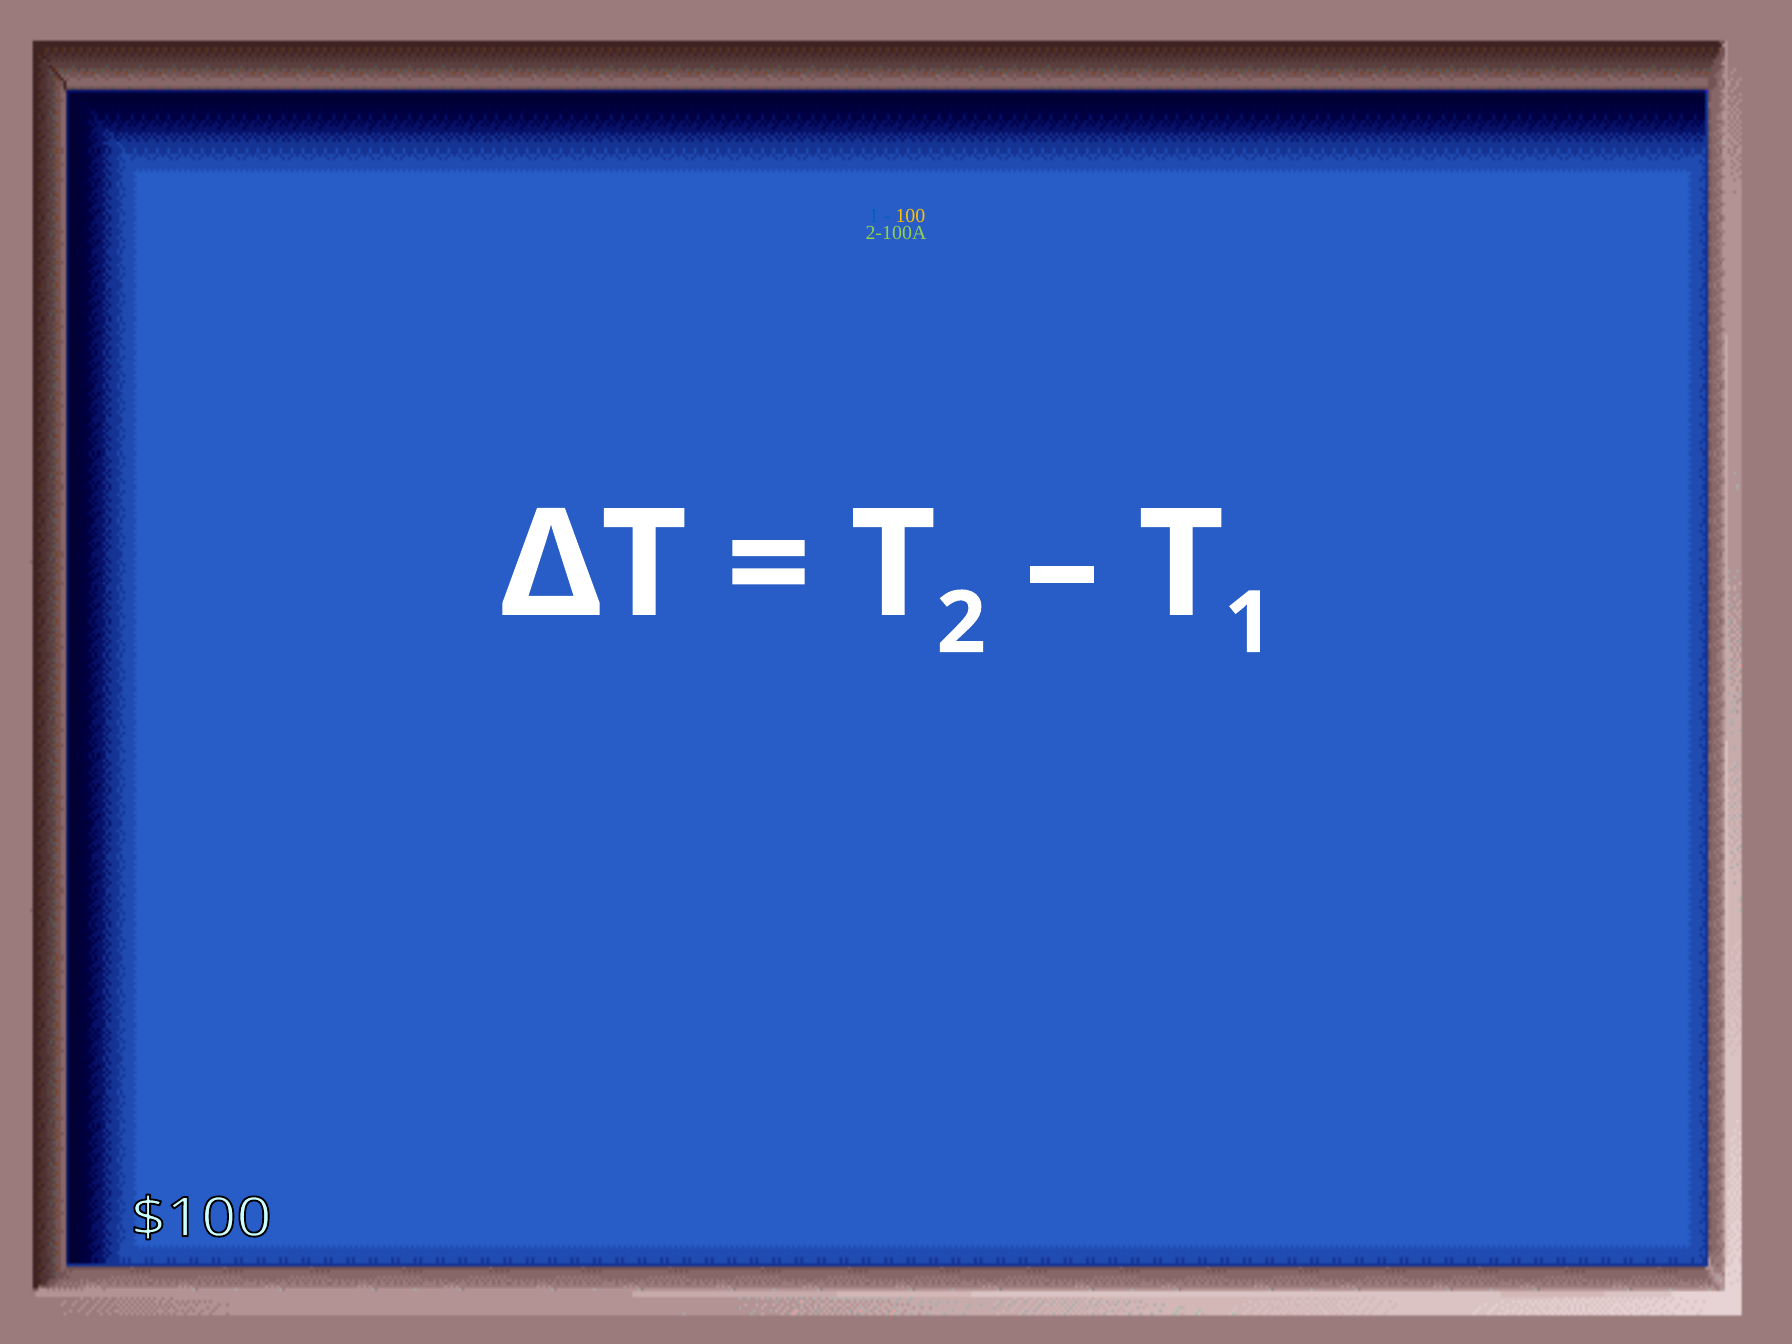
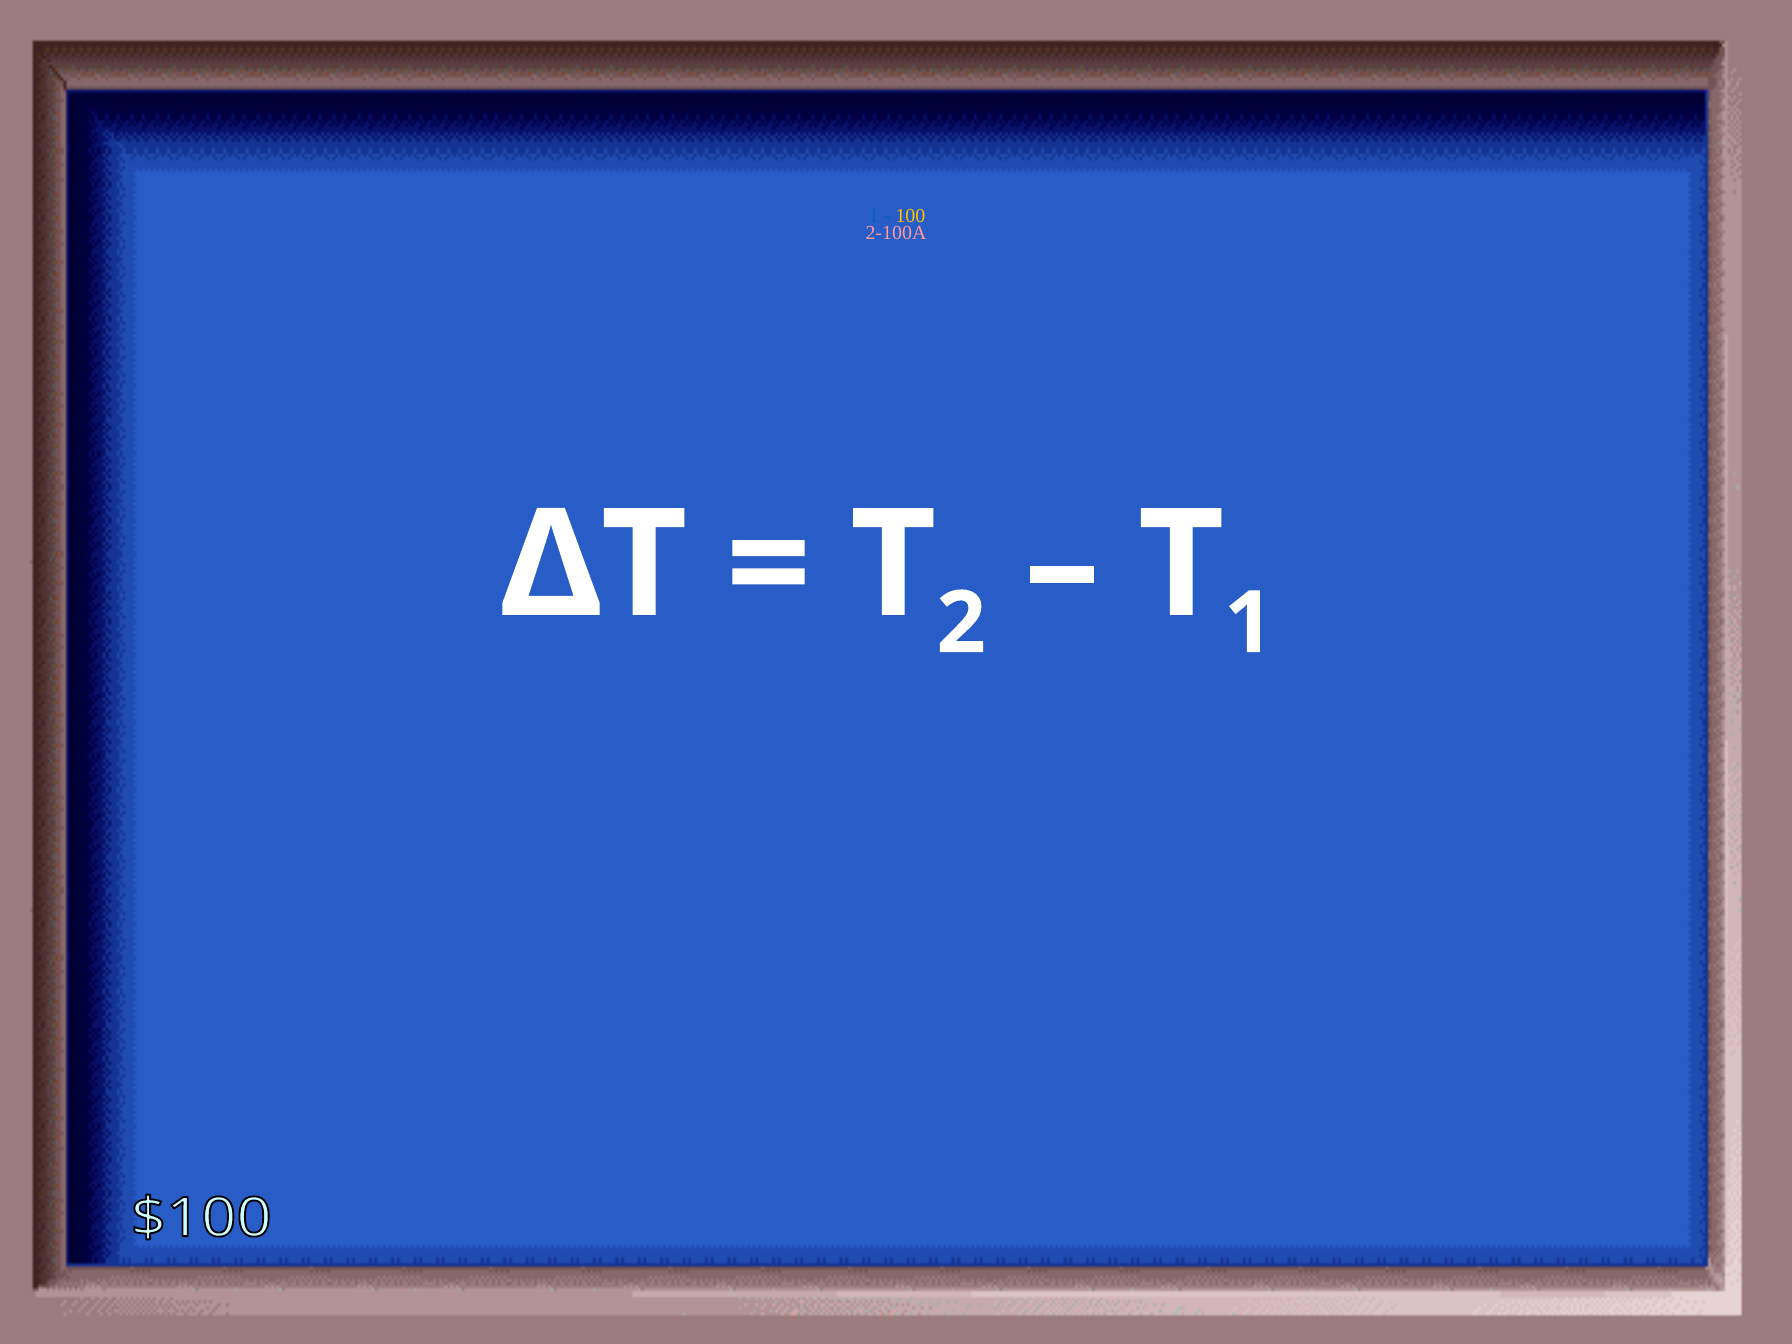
2-100A colour: light green -> pink (896, 233)
